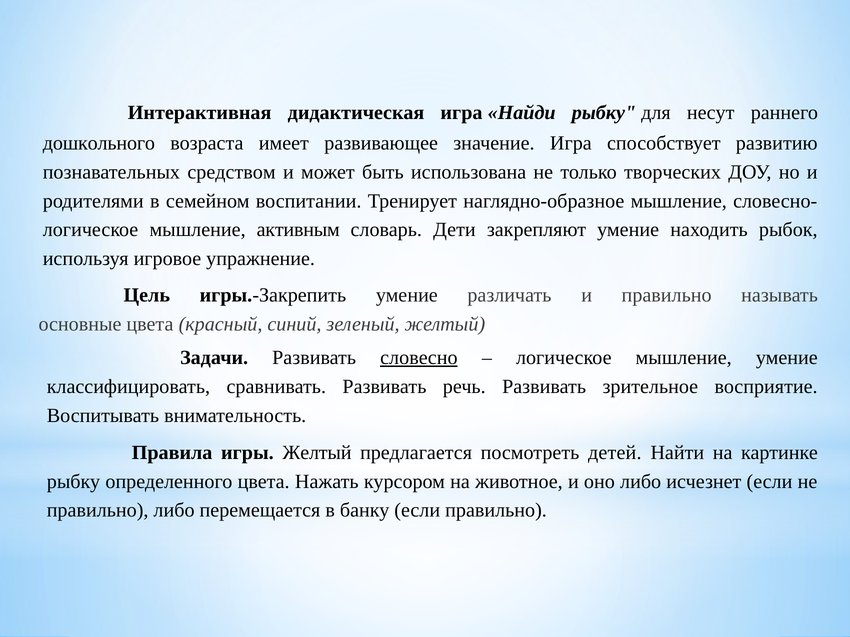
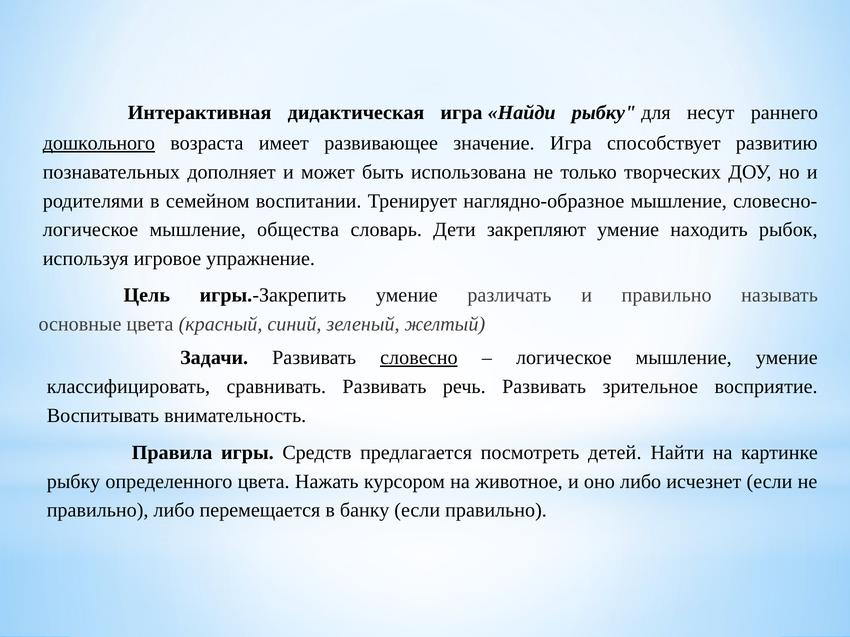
дошкольного underline: none -> present (99, 143)
средством: средством -> дополняет (232, 172)
активным: активным -> общества (298, 230)
игры Желтый: Желтый -> Средств (317, 453)
